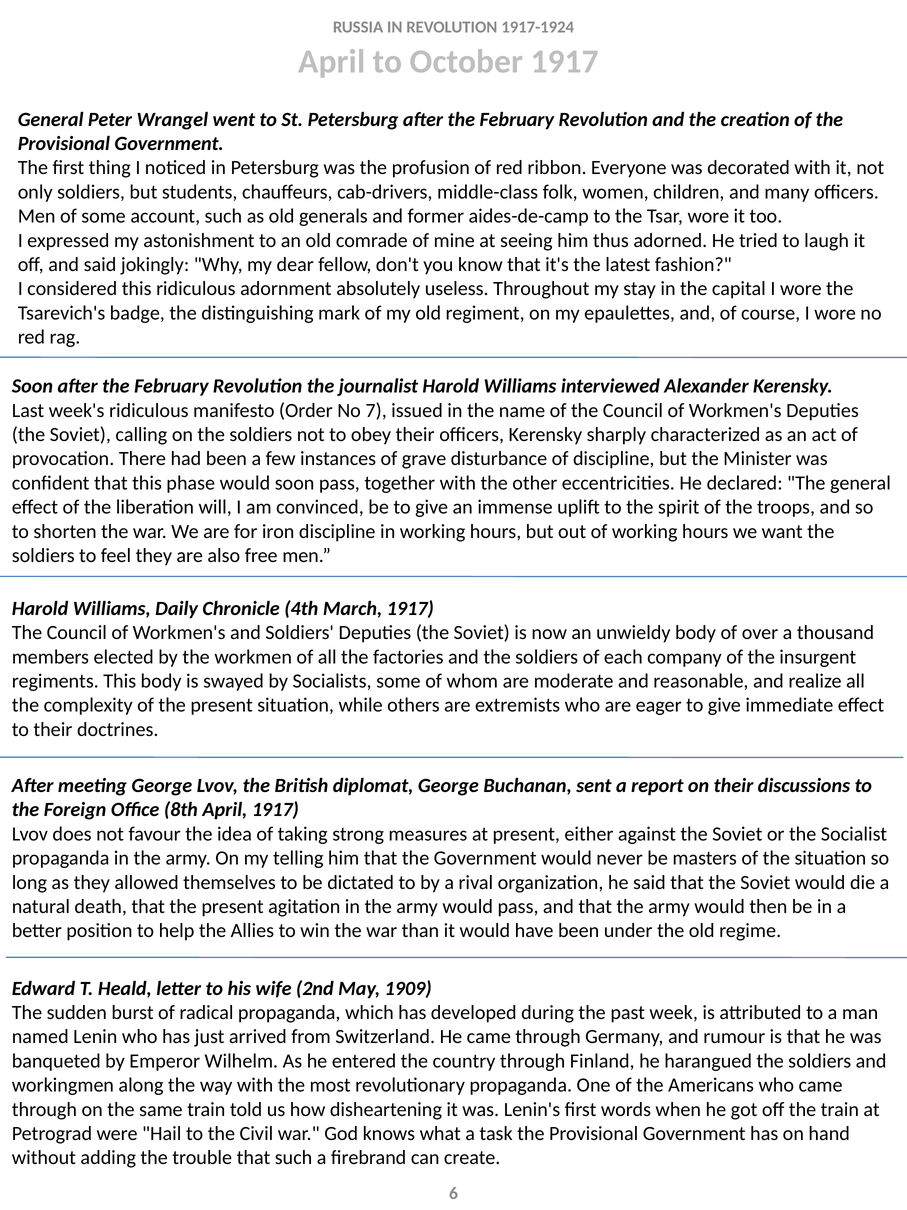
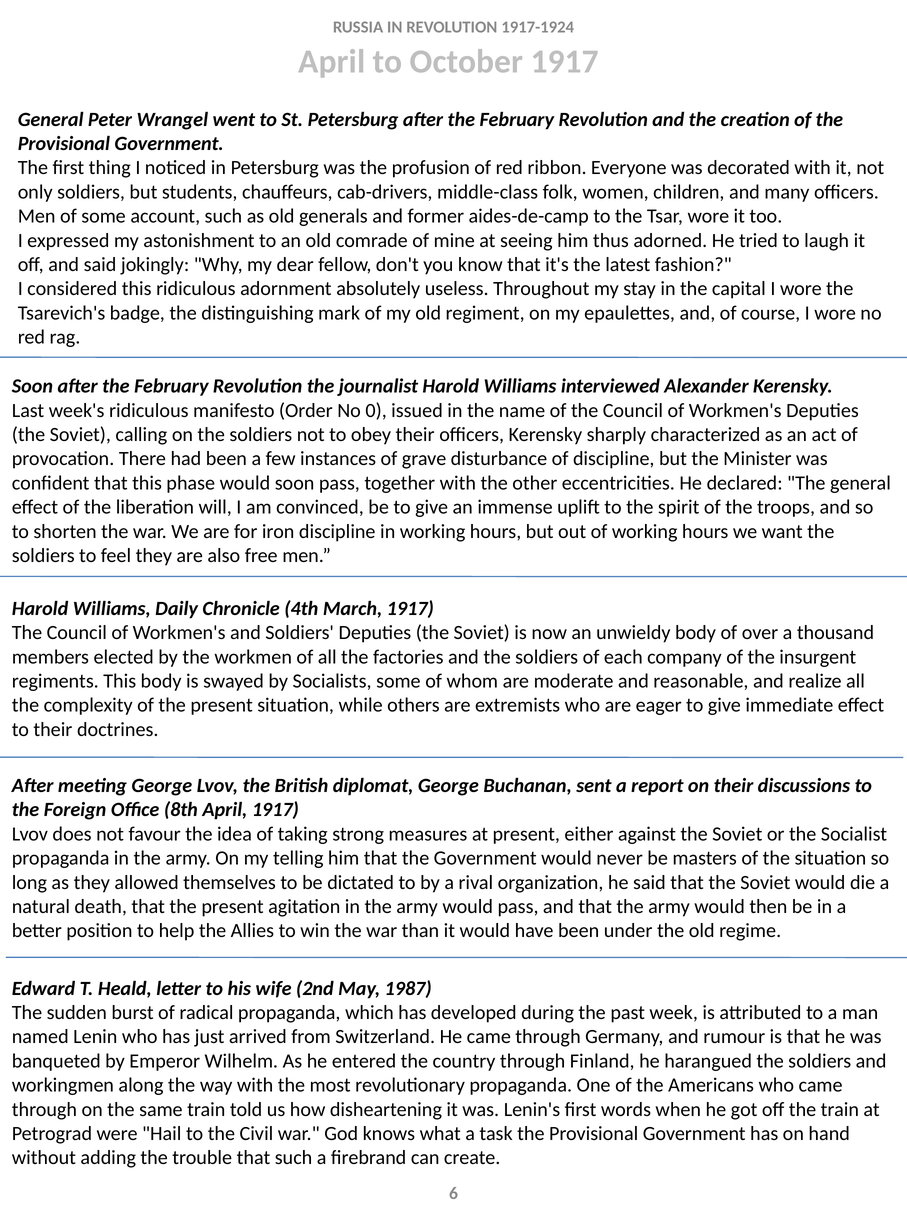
7: 7 -> 0 (376, 410)
1909: 1909 -> 1987 (408, 988)
